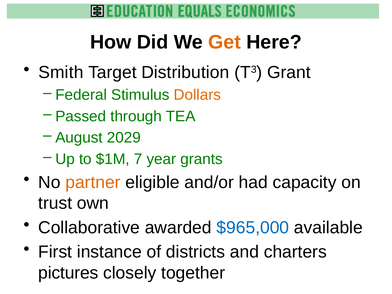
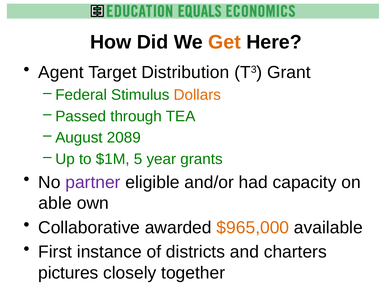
Smith: Smith -> Agent (61, 72)
2029: 2029 -> 2089 (124, 138)
7: 7 -> 5 (138, 159)
partner colour: orange -> purple (93, 182)
trust: trust -> able (55, 203)
$965,000 colour: blue -> orange (253, 228)
